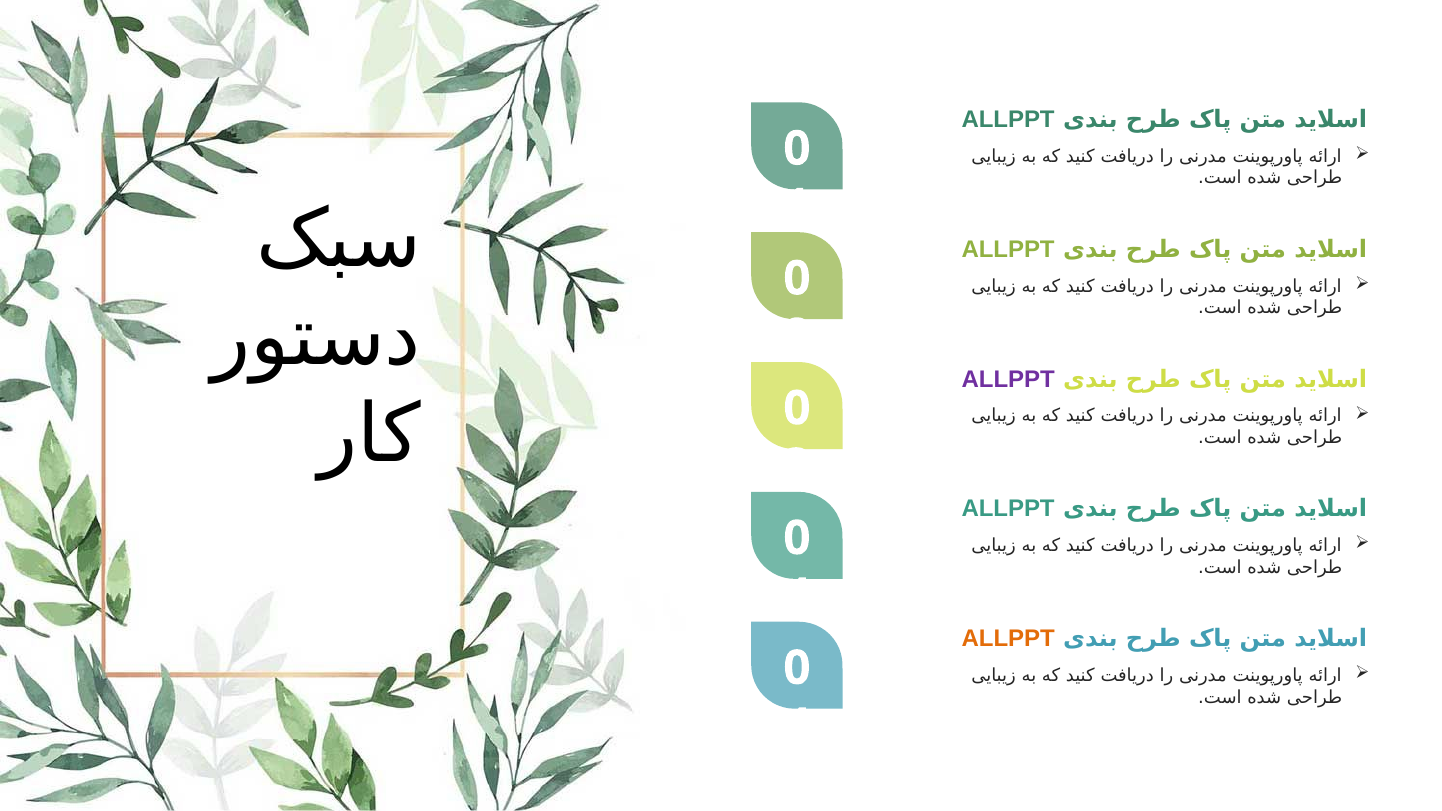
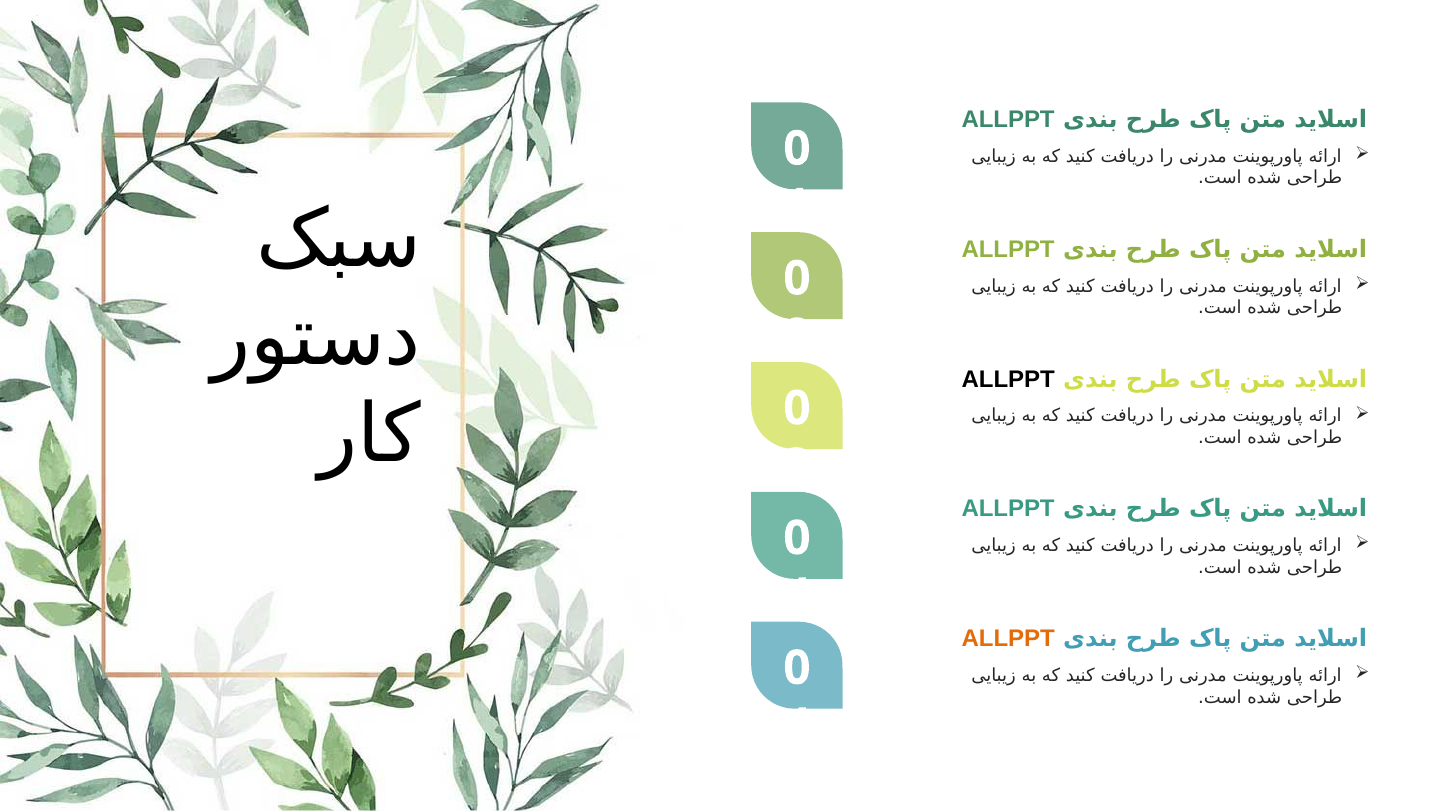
ALLPPT colour: purple -> black (1008, 379)
